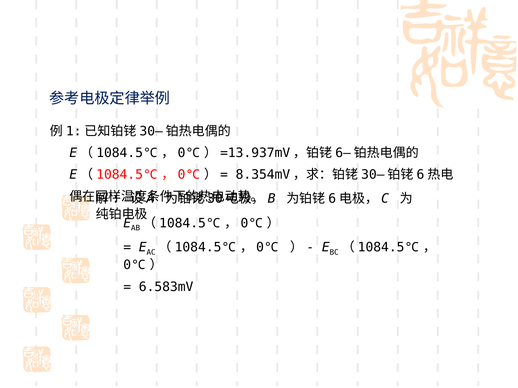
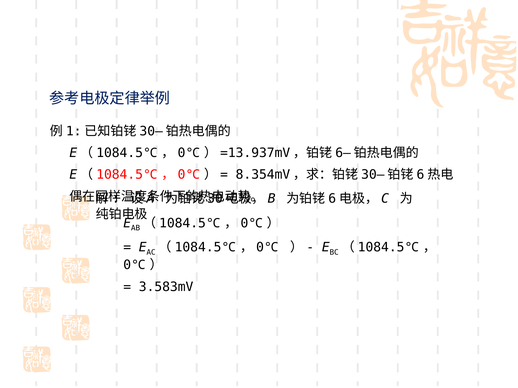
6.583mV: 6.583mV -> 3.583mV (166, 287)
